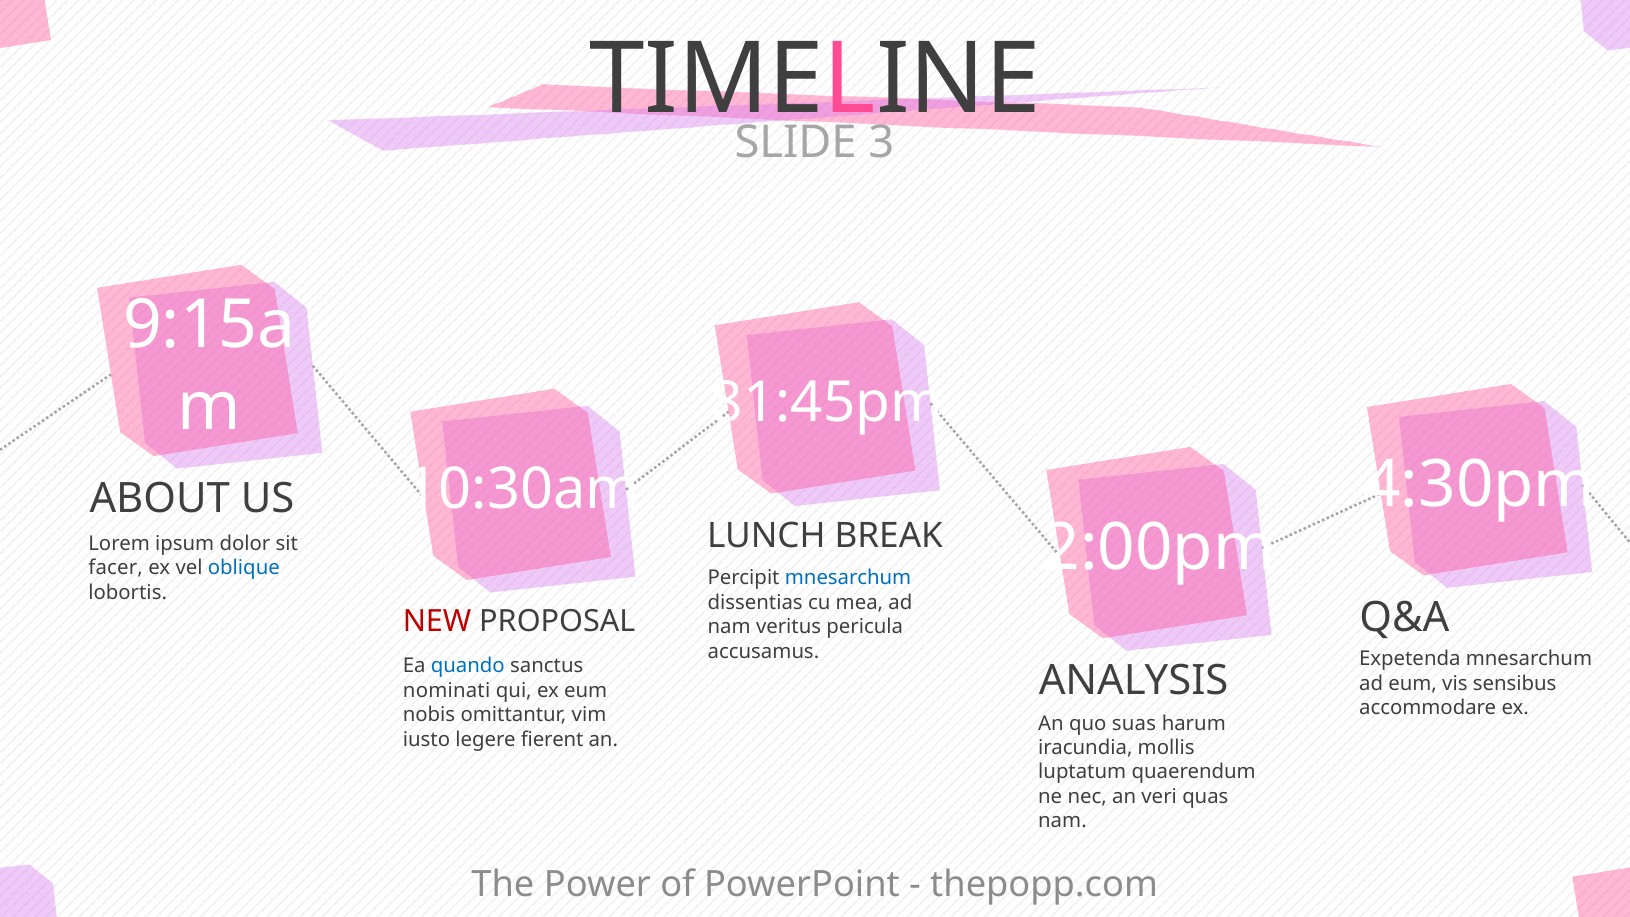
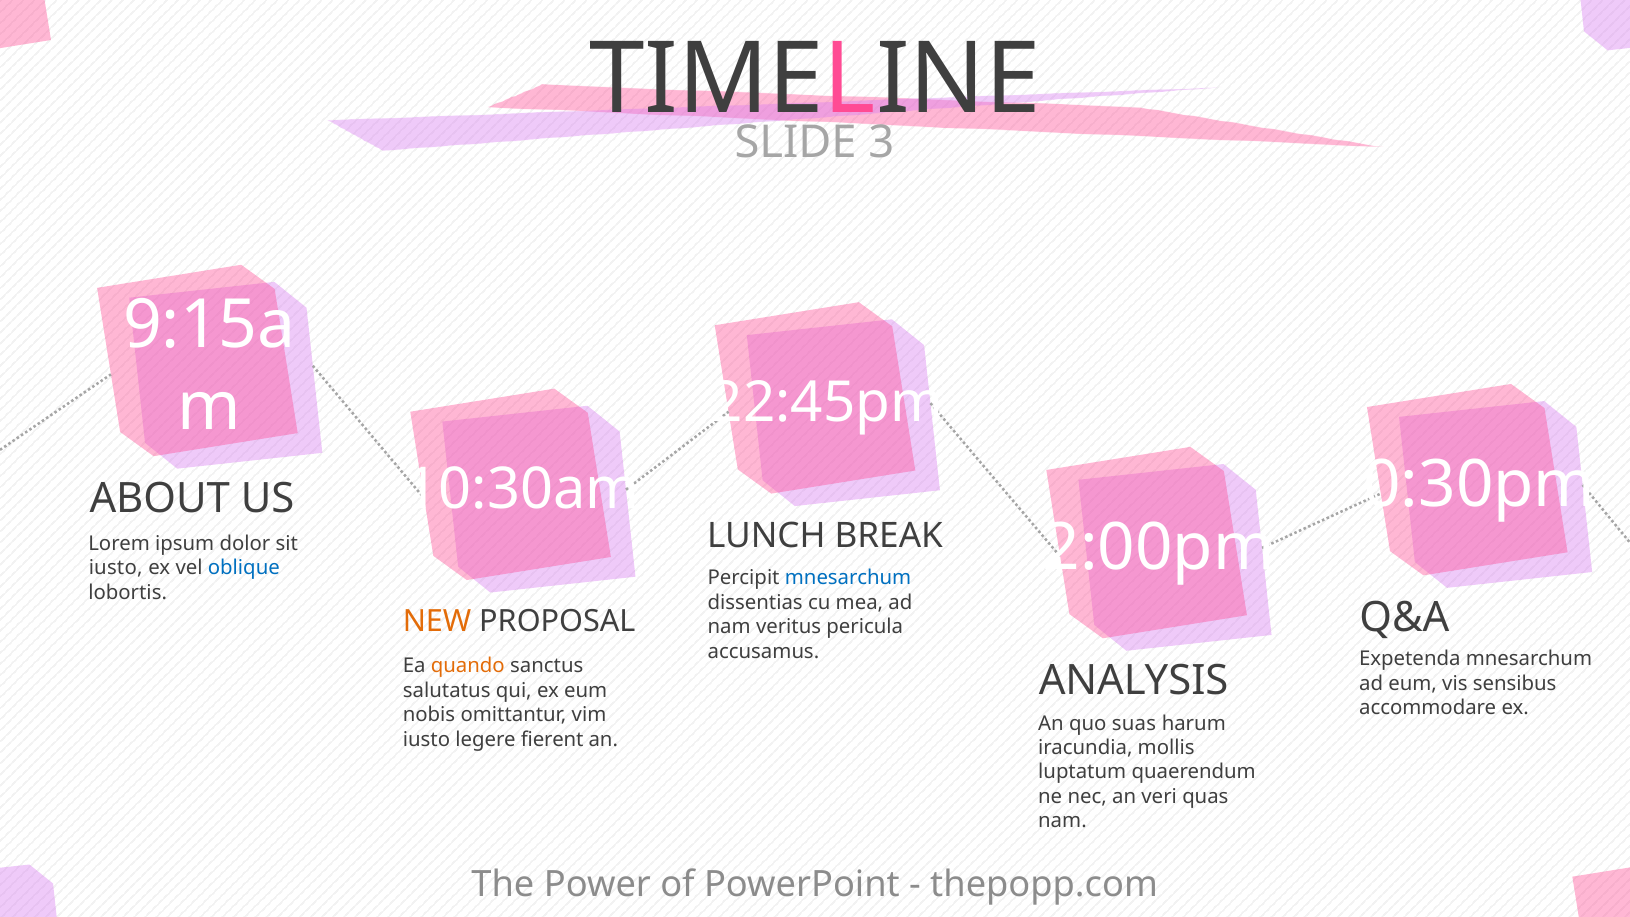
81:45pm: 81:45pm -> 22:45pm (827, 403)
4:30pm: 4:30pm -> 0:30pm (1479, 485)
facer: facer -> iusto (116, 568)
NEW colour: red -> orange (437, 622)
quando colour: blue -> orange (468, 666)
nominati: nominati -> salutatus (447, 691)
